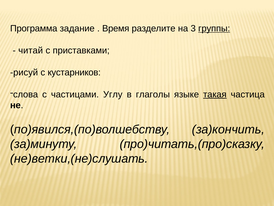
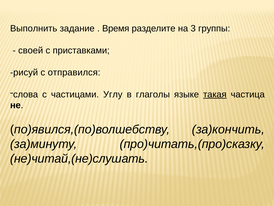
Программа: Программа -> Выполнить (34, 28)
группы underline: present -> none (214, 28)
читай: читай -> своей (31, 50)
кустарников: кустарников -> отправился (74, 72)
не)ветки,(не)слушать: не)ветки,(не)слушать -> не)читай,(не)слушать (79, 158)
